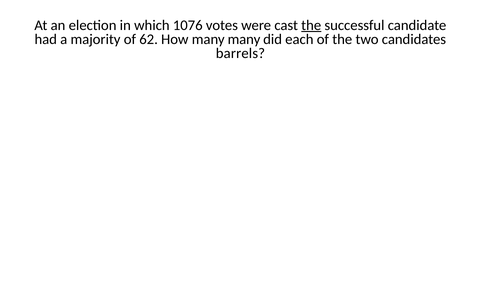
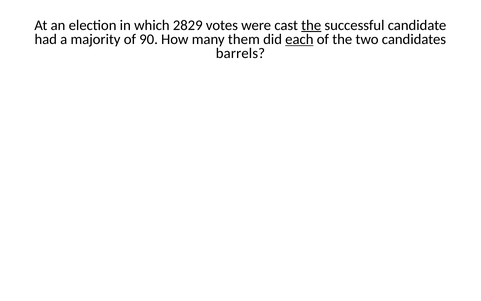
1076: 1076 -> 2829 (188, 25)
62: 62 -> 90 (149, 39)
many many: many -> them (244, 39)
each underline: none -> present (299, 39)
